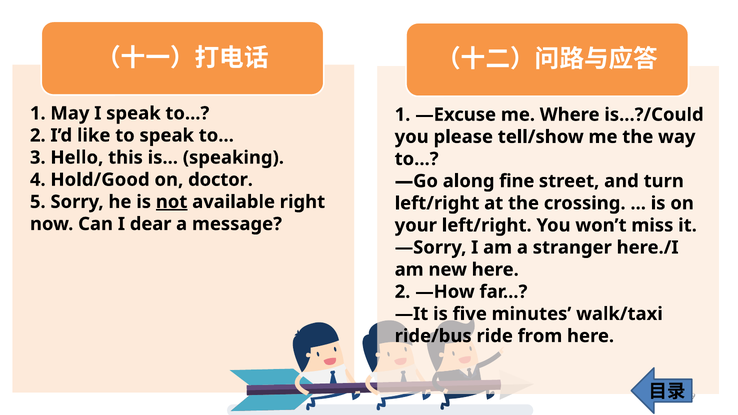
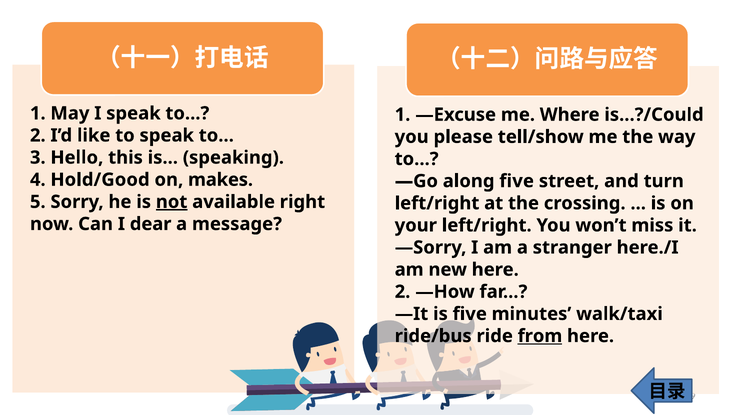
doctor: doctor -> makes (221, 180)
along fine: fine -> five (517, 181)
from underline: none -> present (540, 336)
